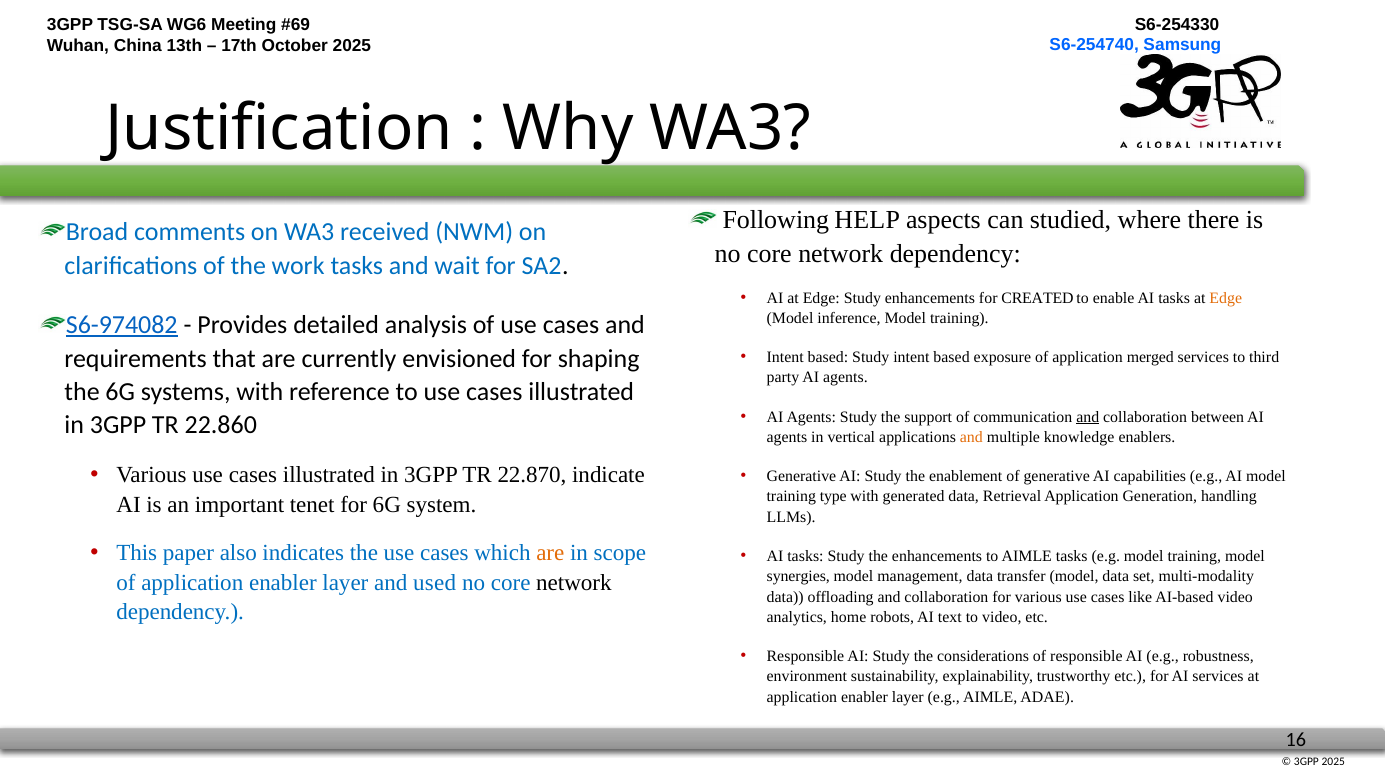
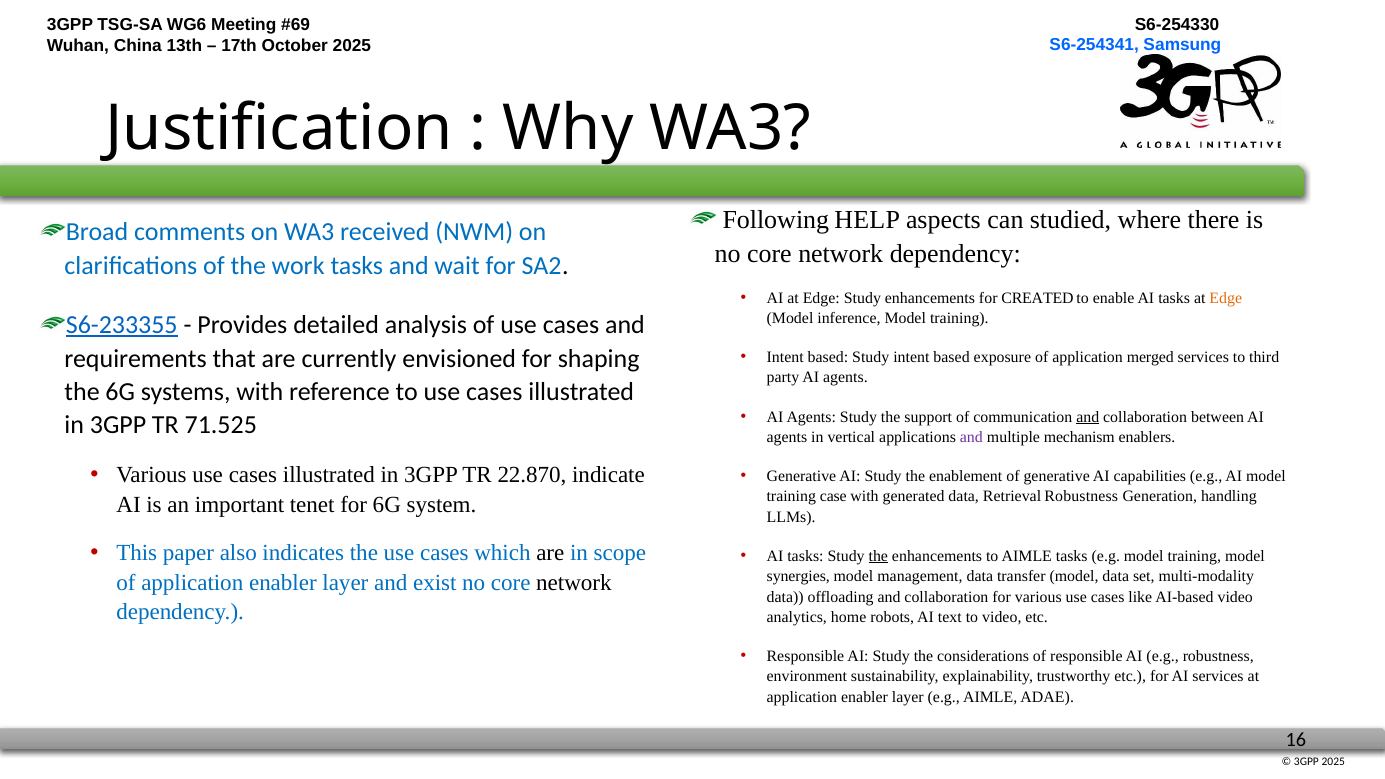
S6-254740: S6-254740 -> S6-254341 (1094, 45)
S6-974082: S6-974082 -> S6-233355 (122, 325)
22.860: 22.860 -> 71.525 (221, 425)
and colour: orange -> purple (971, 437)
knowledge: knowledge -> mechanism (1079, 437)
type: type -> case (833, 497)
Retrieval Application: Application -> Robustness (1081, 497)
are colour: orange -> black (550, 553)
the underline: none -> present (878, 556)
used: used -> exist (435, 583)
